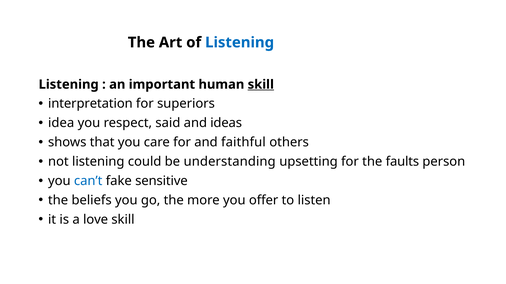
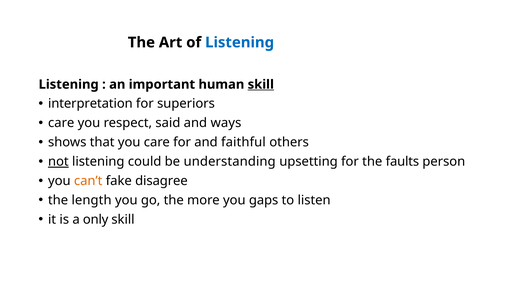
idea: idea -> care (61, 123)
ideas: ideas -> ways (226, 123)
not underline: none -> present (58, 162)
can’t colour: blue -> orange (88, 181)
sensitive: sensitive -> disagree (161, 181)
beliefs: beliefs -> length (92, 201)
offer: offer -> gaps (264, 201)
love: love -> only (96, 220)
